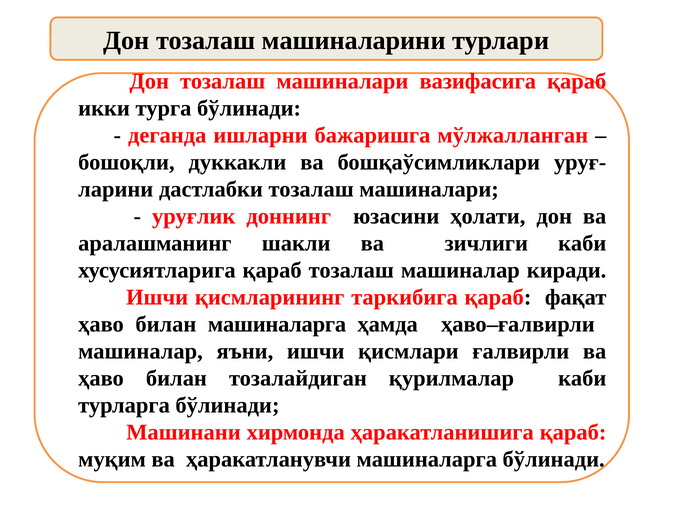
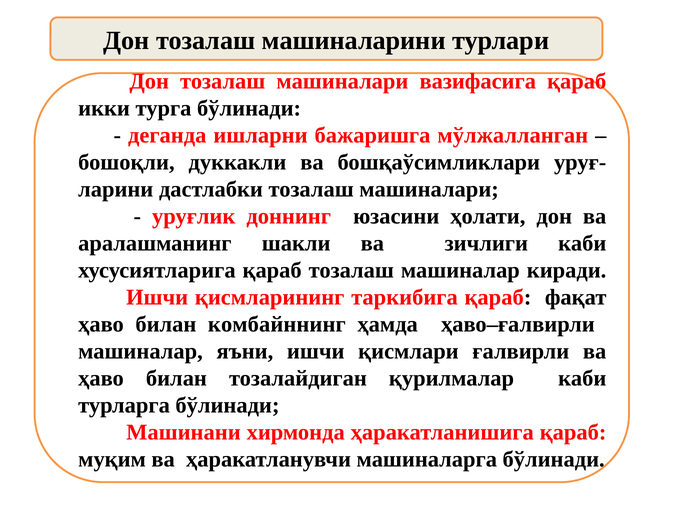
билан машиналарга: машиналарга -> комбайннинг (277, 324)
